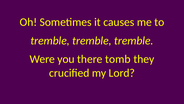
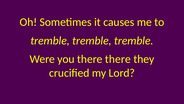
there tomb: tomb -> there (118, 59)
